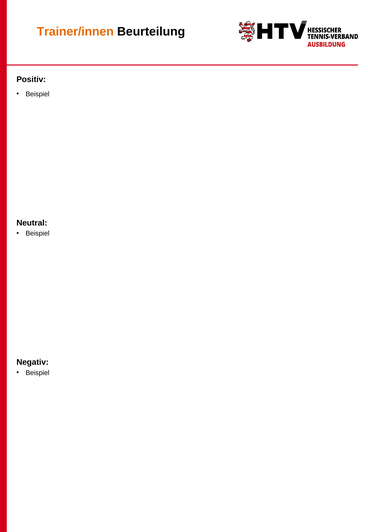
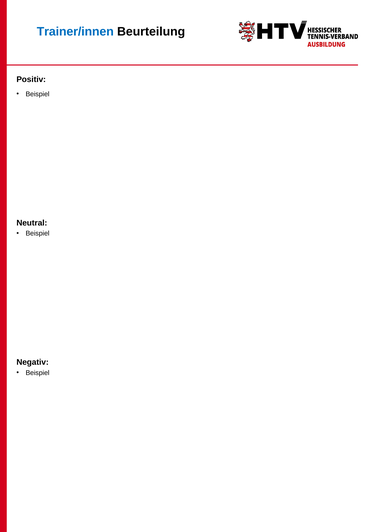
Trainer/innen colour: orange -> blue (75, 32)
